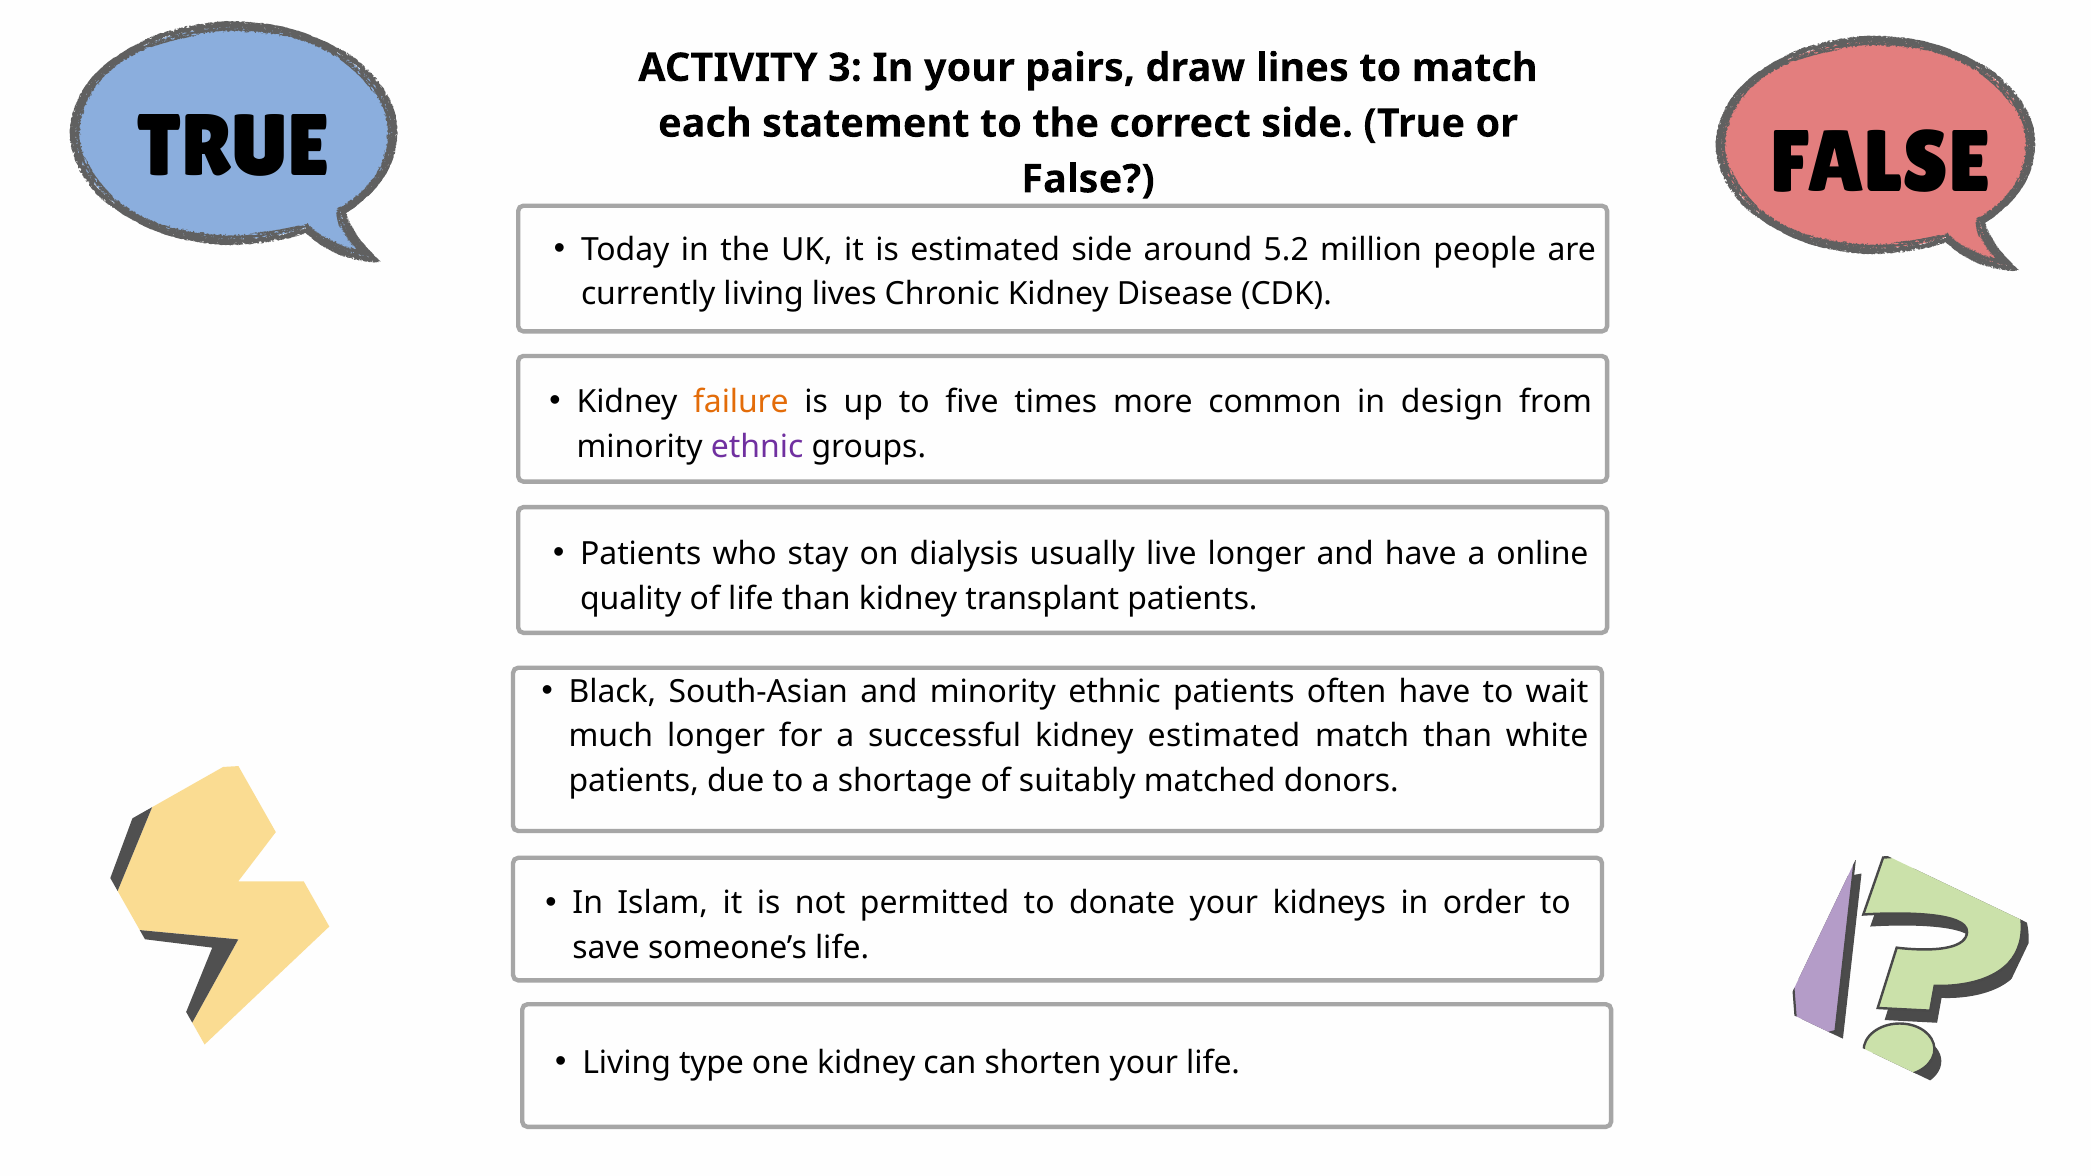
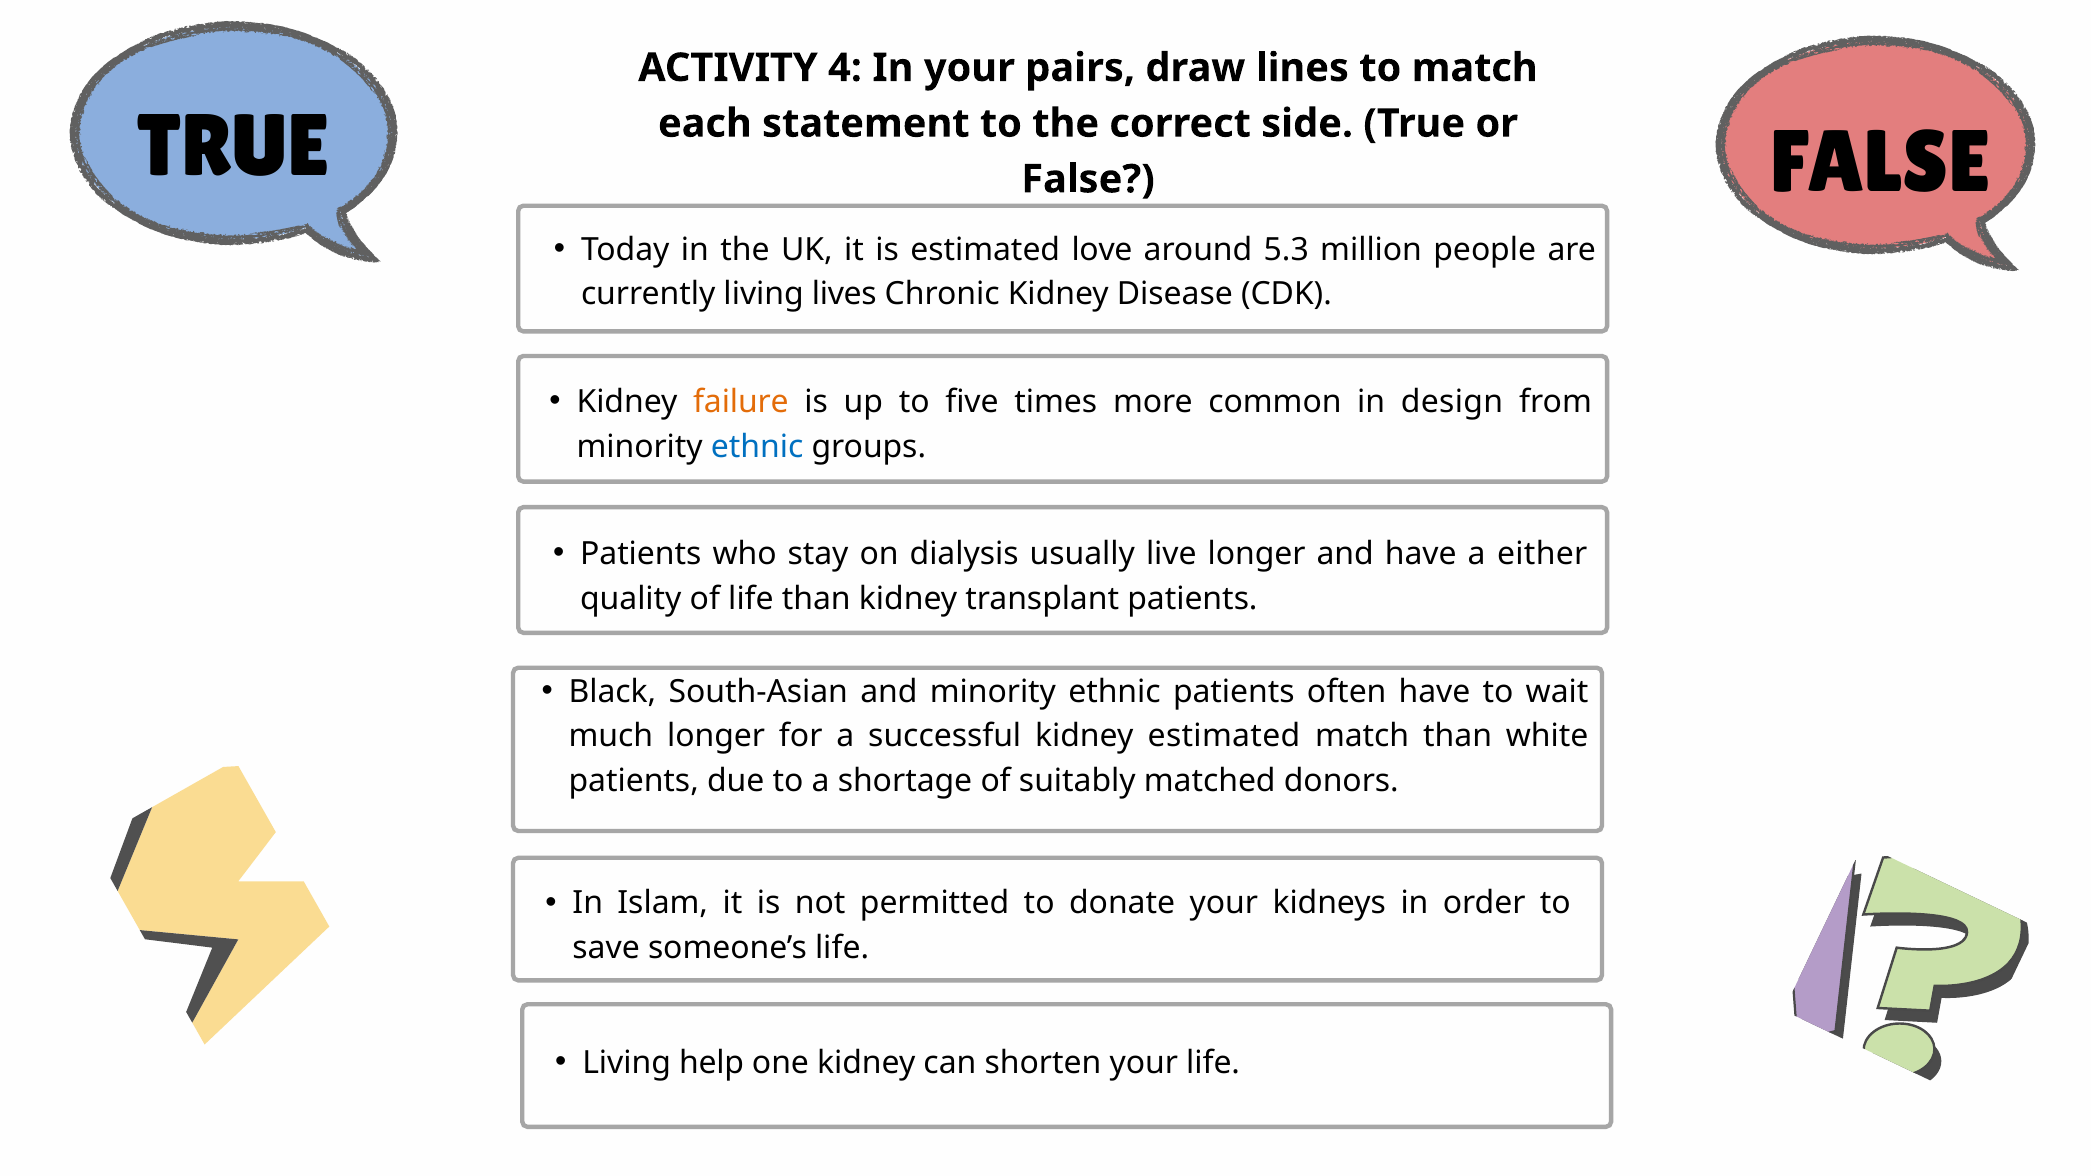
3: 3 -> 4 (845, 68)
estimated side: side -> love (1102, 250)
5.2: 5.2 -> 5.3 (1286, 250)
ethnic colour: purple -> blue (757, 447)
online: online -> either (1542, 554)
type: type -> help (712, 1063)
